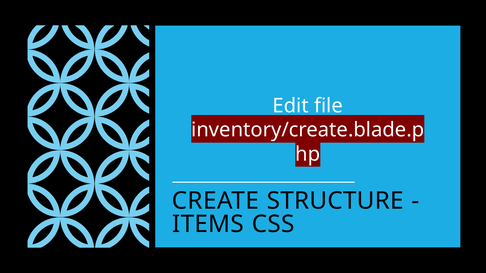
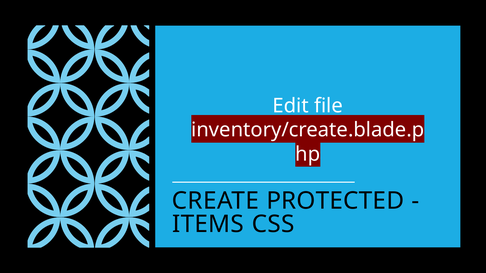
STRUCTURE: STRUCTURE -> PROTECTED (335, 201)
